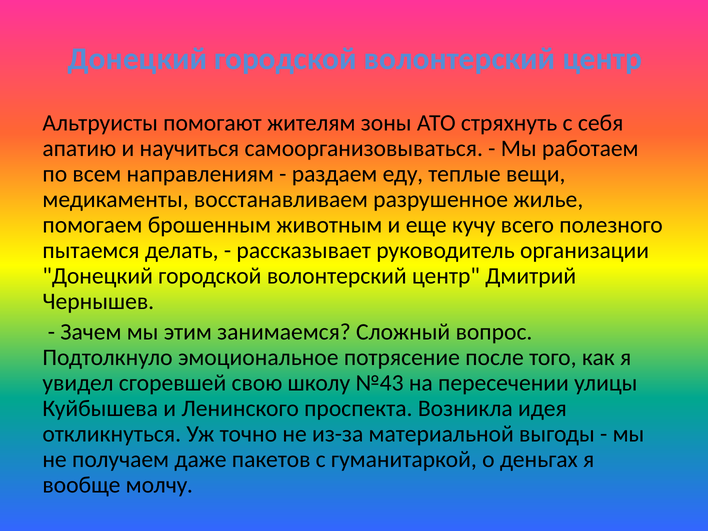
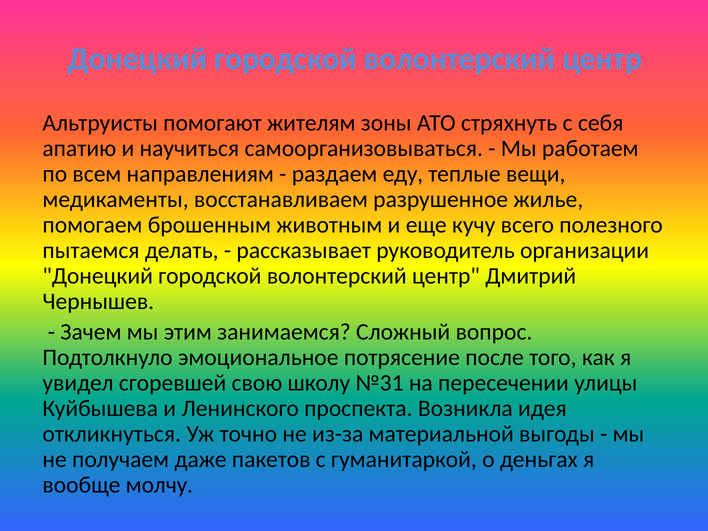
№43: №43 -> №31 (380, 383)
